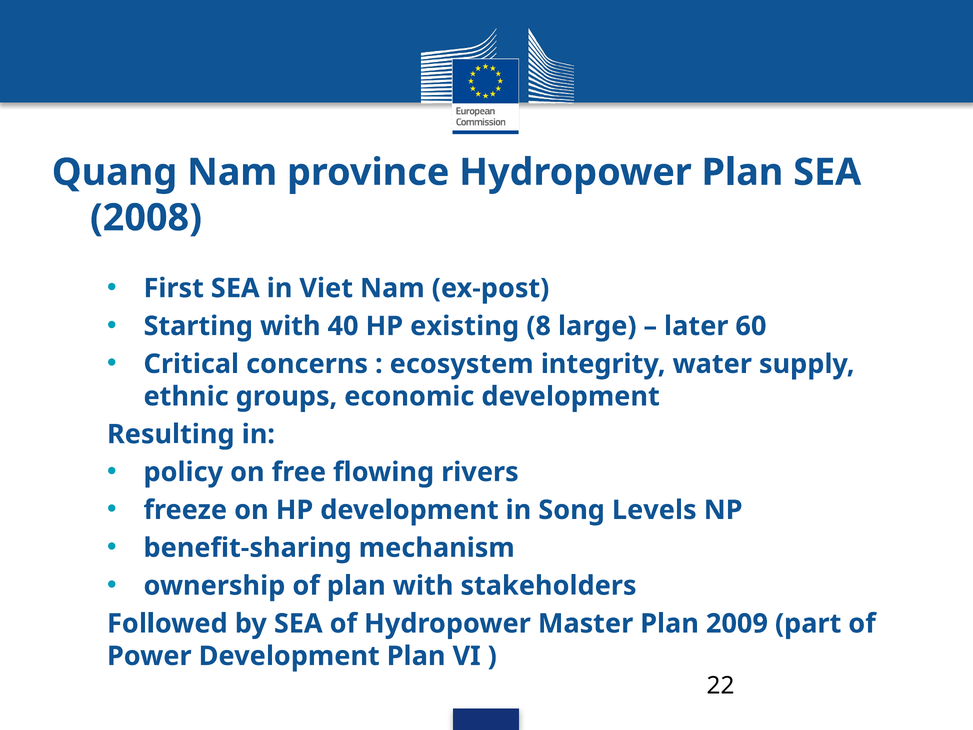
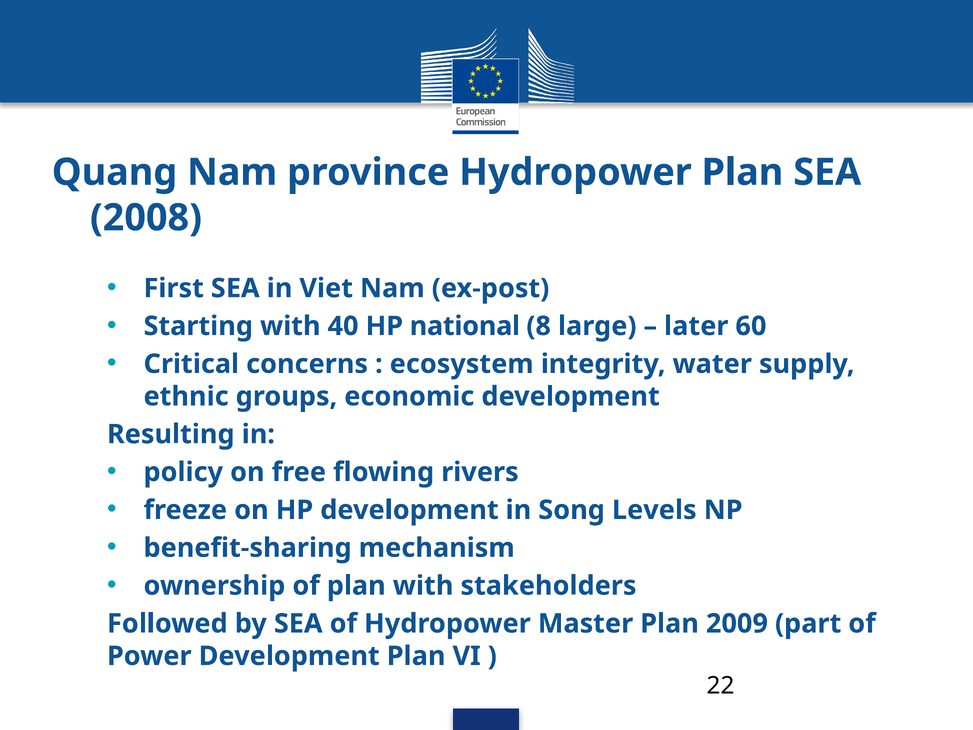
existing: existing -> national (465, 326)
